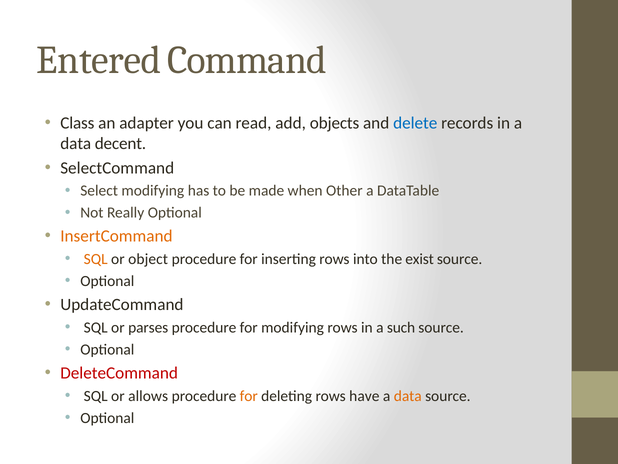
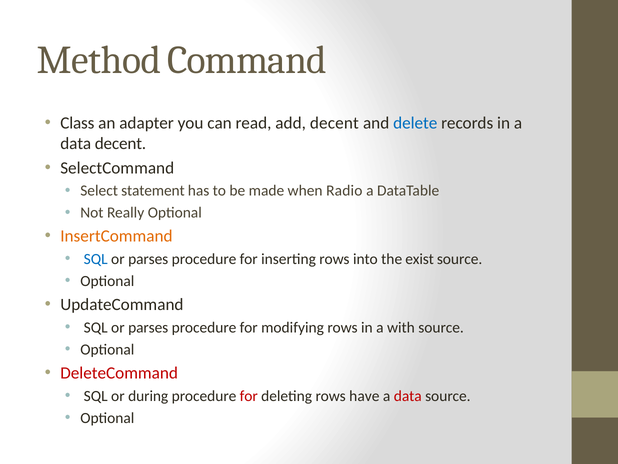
Entered: Entered -> Method (99, 60)
add objects: objects -> decent (334, 123)
Select modifying: modifying -> statement (153, 191)
Other: Other -> Radio (344, 191)
SQL colour: orange -> blue (96, 259)
object: object -> parses (148, 259)
such: such -> with (401, 327)
allows: allows -> during (148, 396)
for colour: orange -> red (249, 396)
data colour: orange -> red (408, 396)
